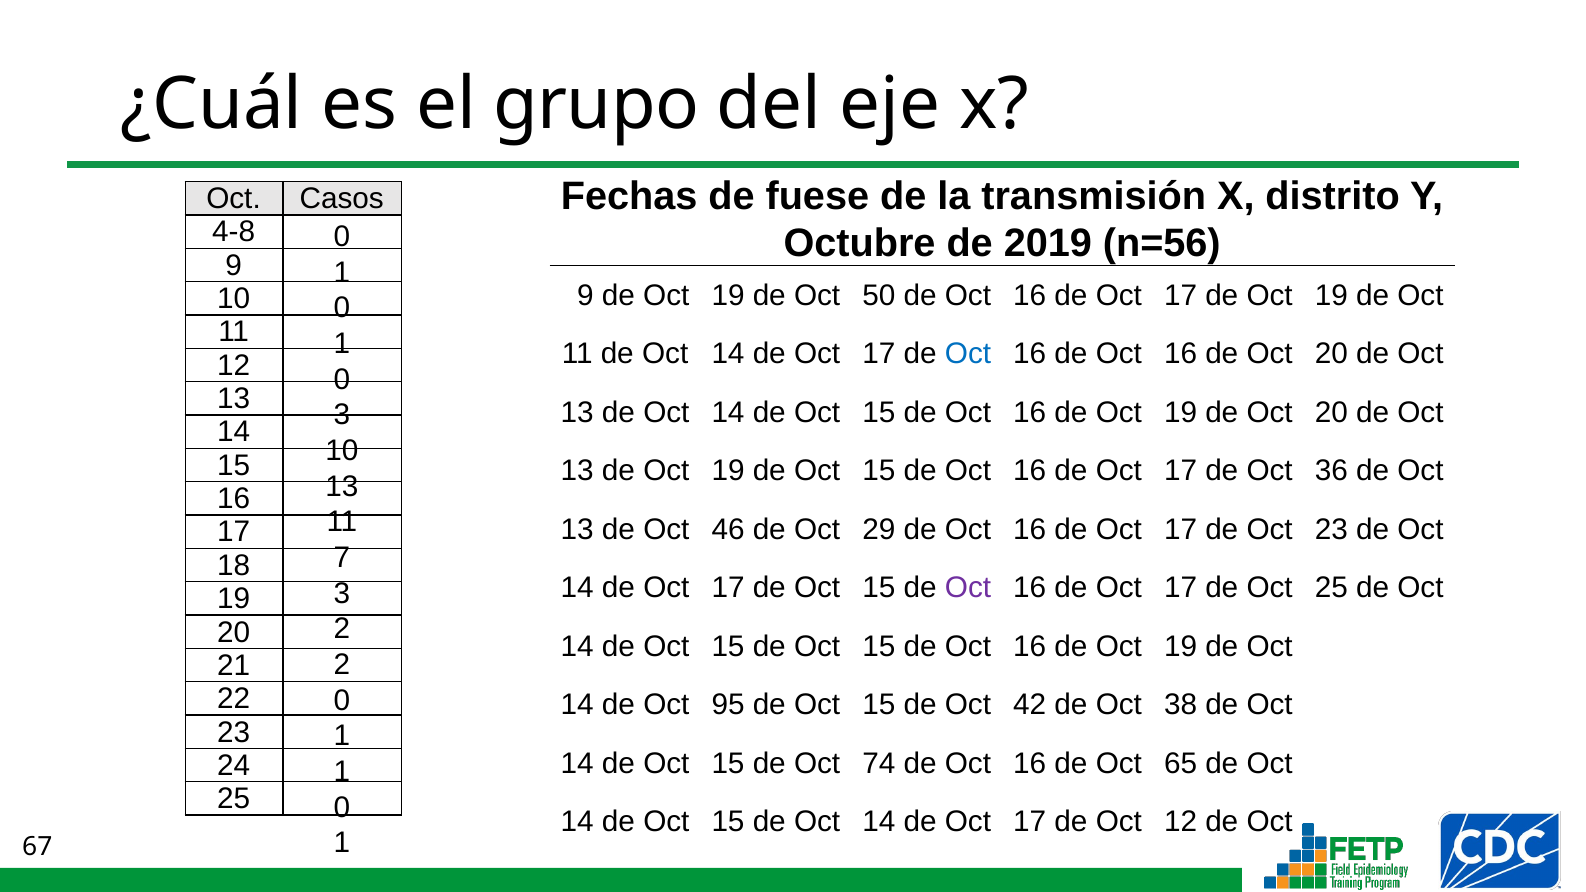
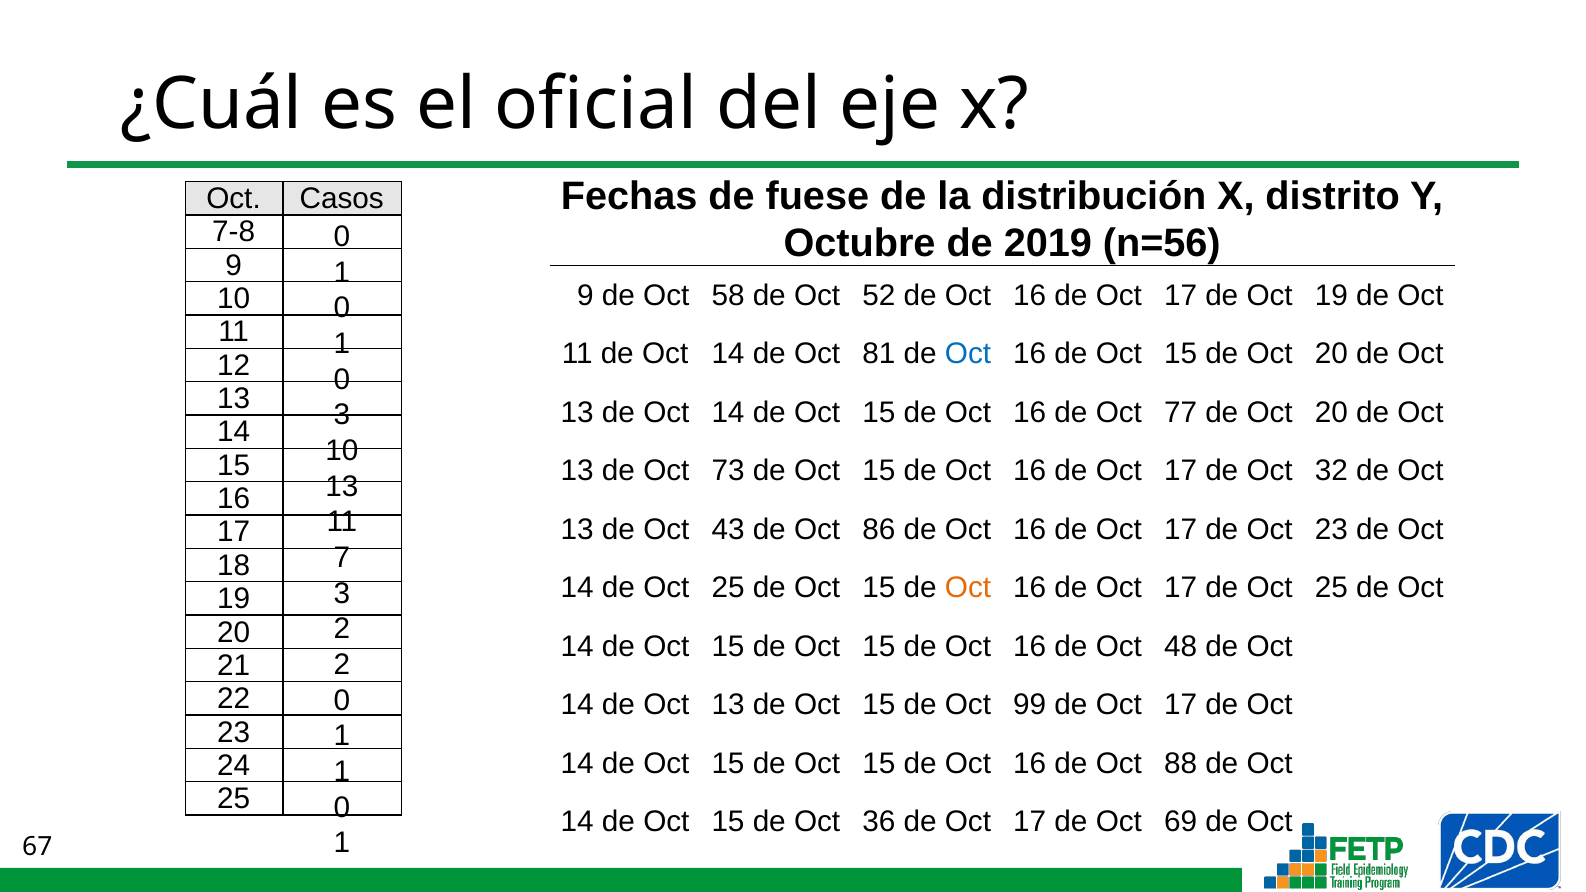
grupo: grupo -> oficial (596, 104)
transmisión: transmisión -> distribución (1094, 196)
4-8: 4-8 -> 7-8 (234, 232)
9 de Oct 19: 19 -> 58 (728, 296)
50: 50 -> 52 (879, 296)
17: 17 -> 81 (879, 354)
16 de Oct 16: 16 -> 15 (1181, 354)
19: 19 -> 77 (1181, 413)
13 de Oct 19: 19 -> 73 (728, 471)
36: 36 -> 32 (1331, 471)
46: 46 -> 43 (728, 530)
29: 29 -> 86 (879, 530)
17: 17 -> 25 (728, 588)
Oct colour: purple -> orange (968, 588)
19: 19 -> 48 (1181, 646)
14 de Oct 95: 95 -> 13 (728, 705)
42: 42 -> 99 (1030, 705)
38: 38 -> 17 (1181, 705)
74: 74 -> 15 (879, 763)
65: 65 -> 88 (1181, 763)
15 de Oct 14: 14 -> 36 (879, 822)
Oct 12: 12 -> 69 (1181, 822)
